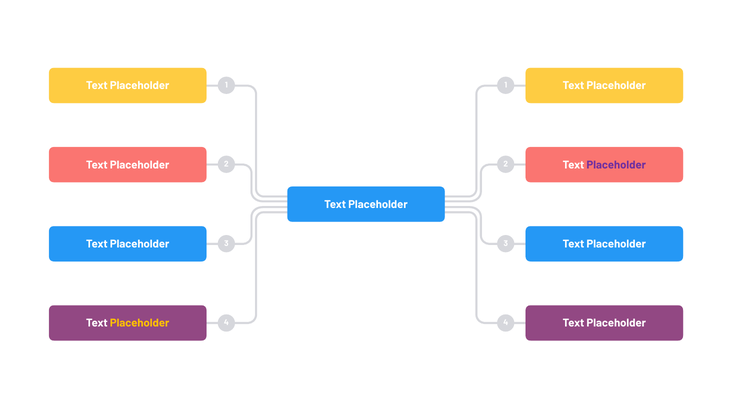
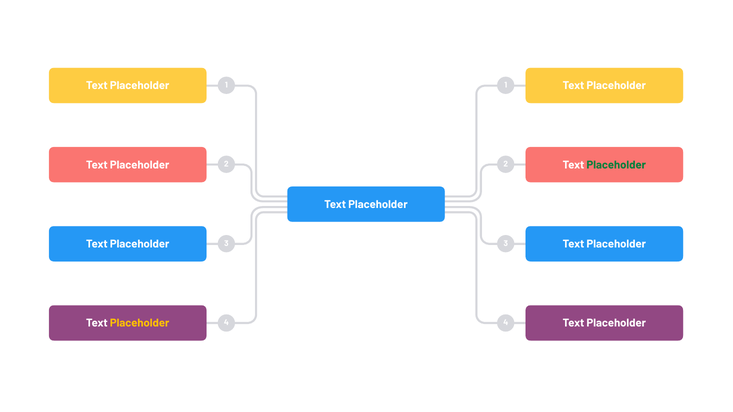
Placeholder colour: purple -> green (616, 165)
